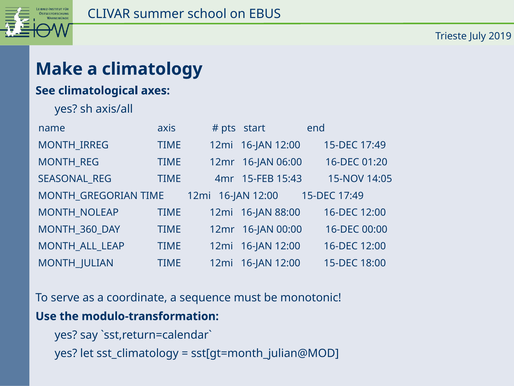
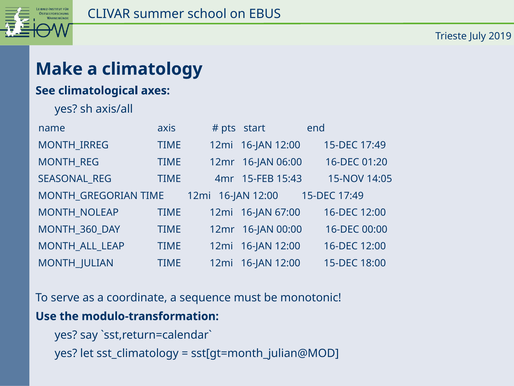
88:00: 88:00 -> 67:00 (288, 212)
